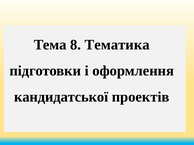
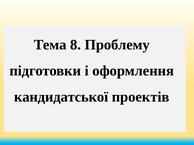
Тематика: Тематика -> Проблему (117, 45)
